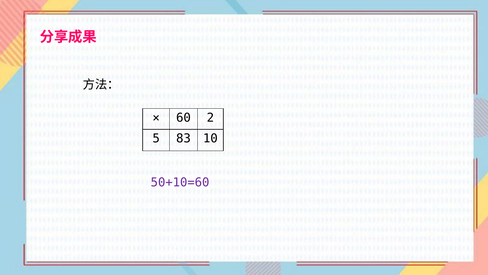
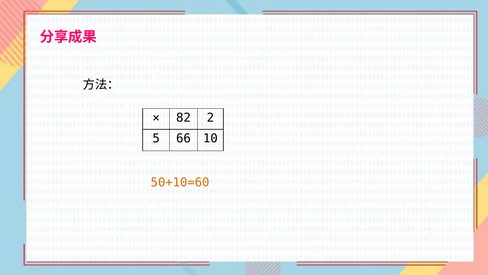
60: 60 -> 82 (183, 118)
83: 83 -> 66 (183, 138)
50+10=60 colour: purple -> orange (180, 182)
